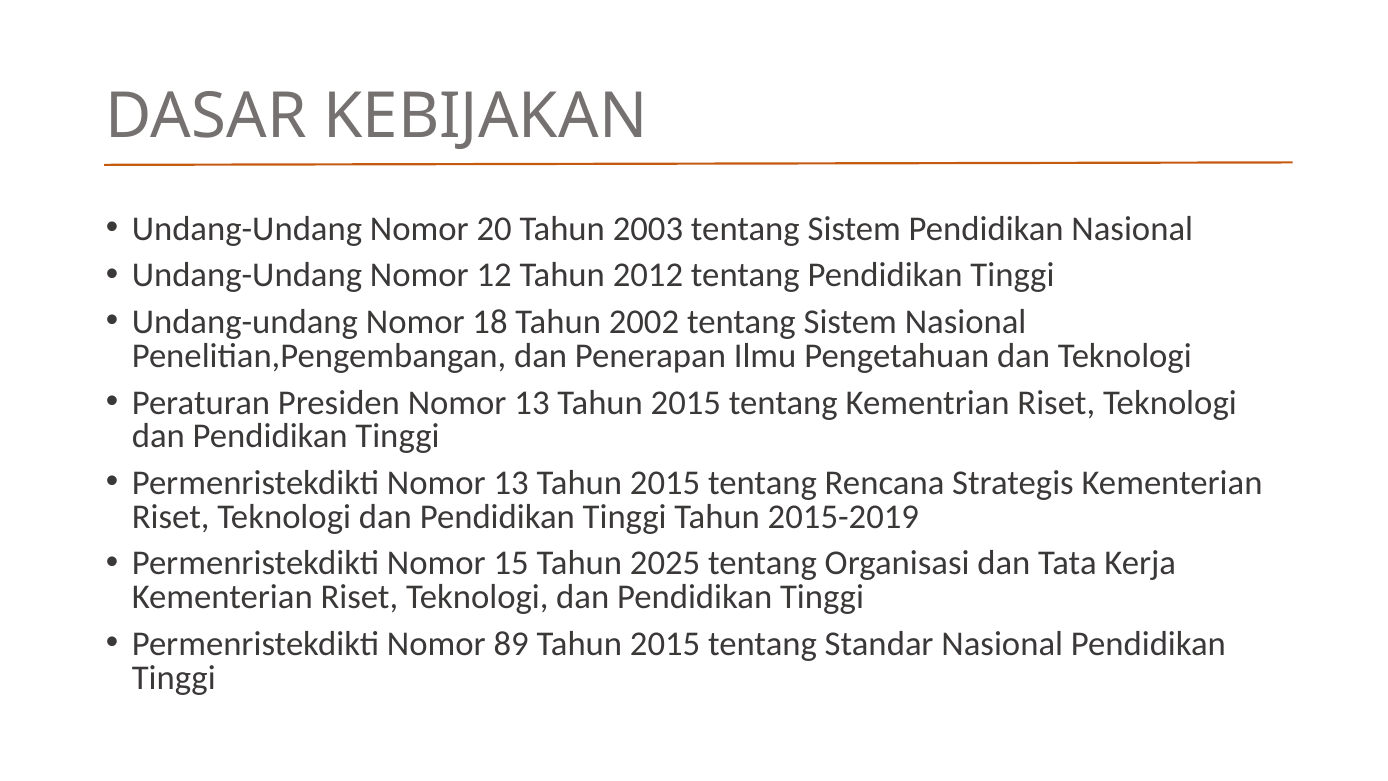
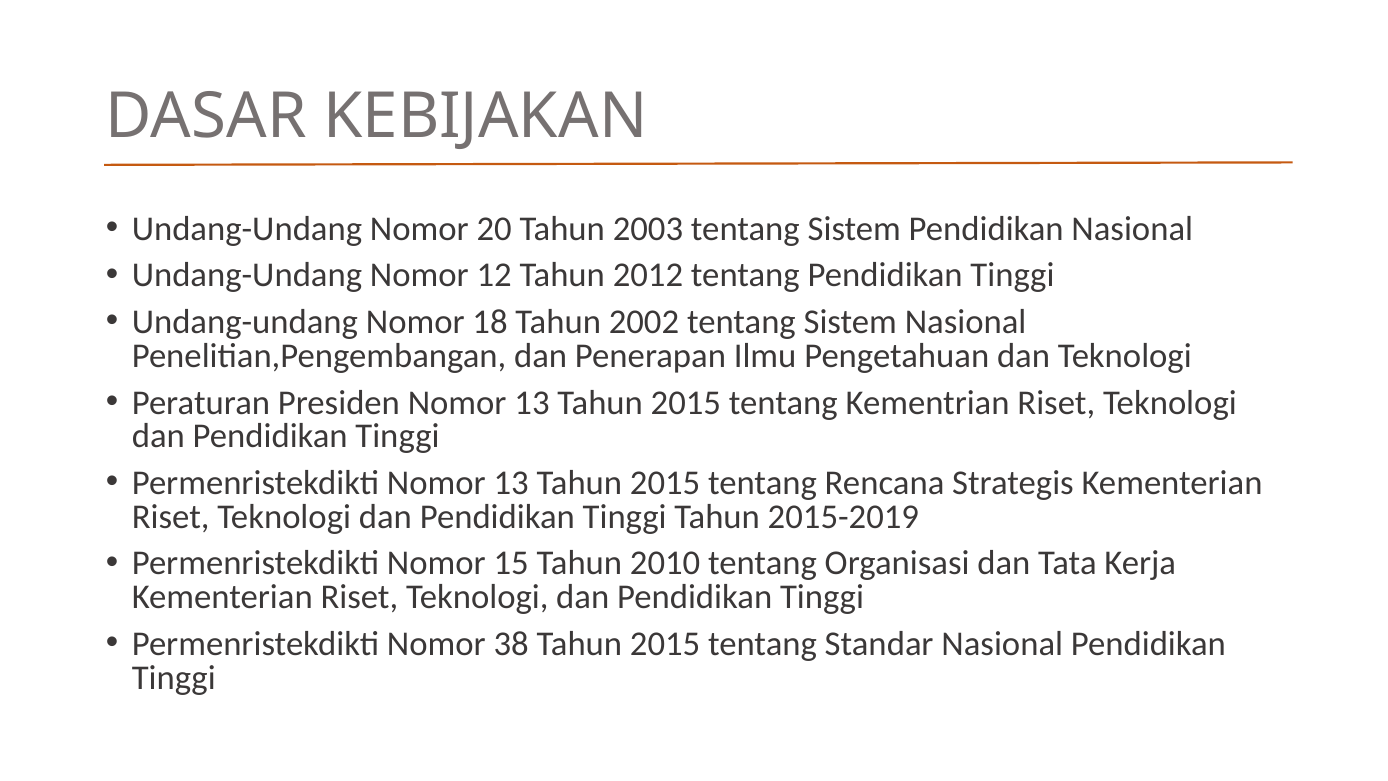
2025: 2025 -> 2010 (665, 563)
89: 89 -> 38 (511, 644)
